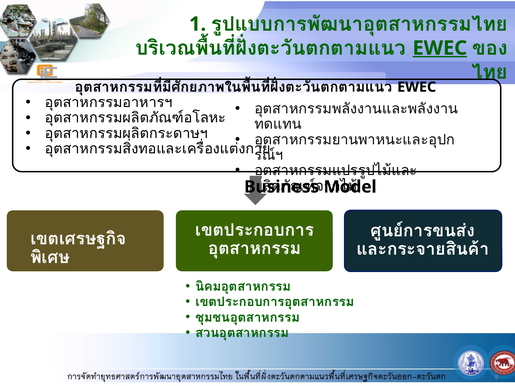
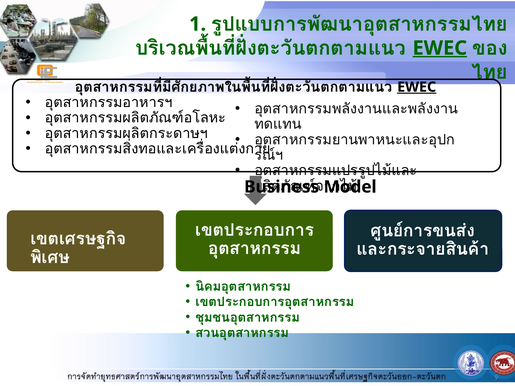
EWEC underline: none -> present (417, 87)
